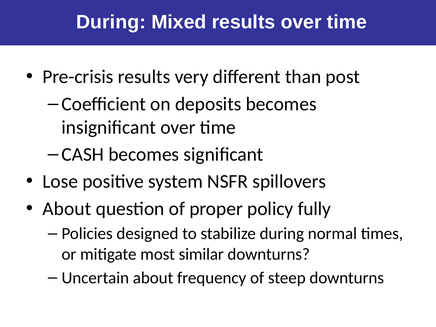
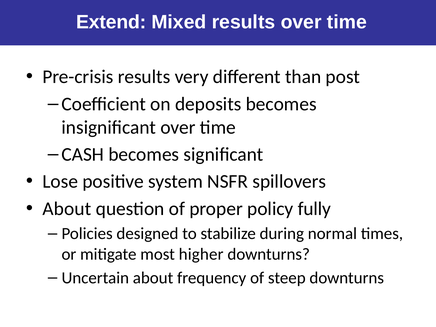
During: During -> Extend (111, 22)
similar: similar -> higher (201, 254)
